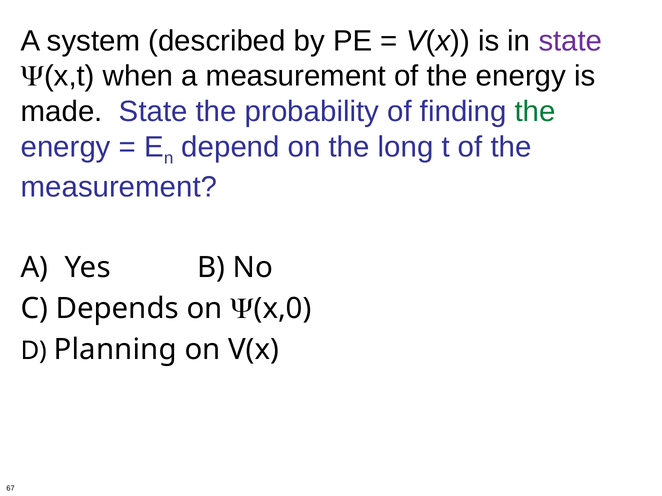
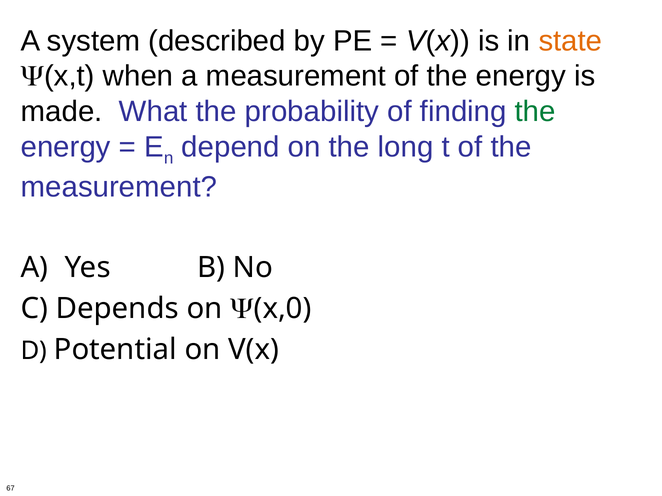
state colour: purple -> orange (570, 41)
made State: State -> What (153, 112)
Planning: Planning -> Potential (115, 350)
